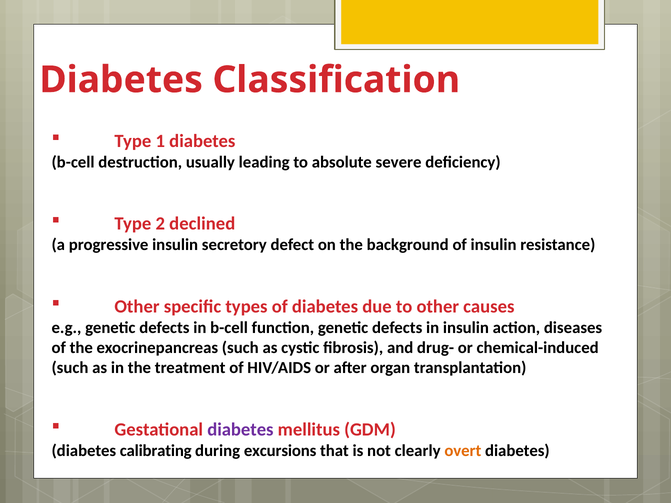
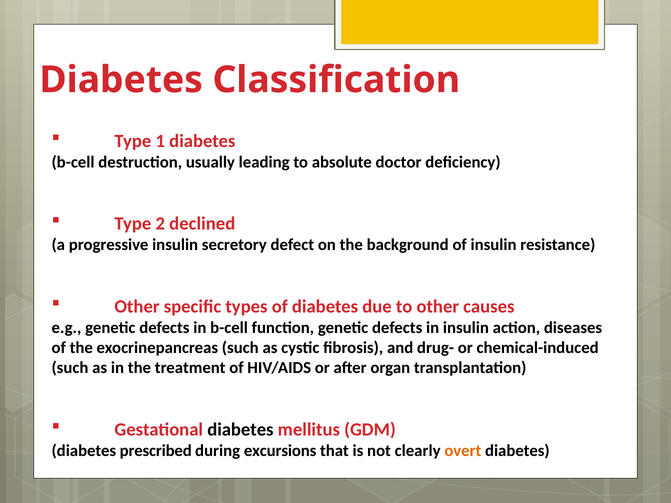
severe: severe -> doctor (399, 162)
diabetes colour: purple -> black (240, 430)
calibrating: calibrating -> prescribed (156, 451)
